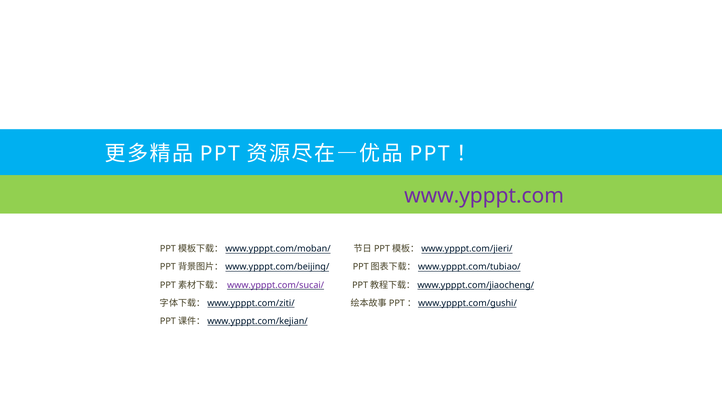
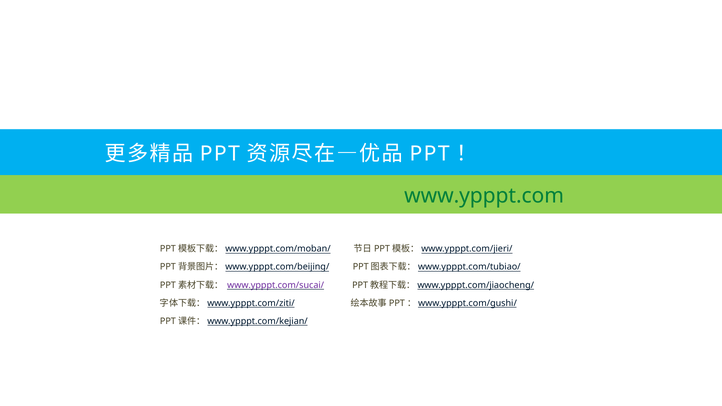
www.ypppt.com colour: purple -> green (484, 196)
